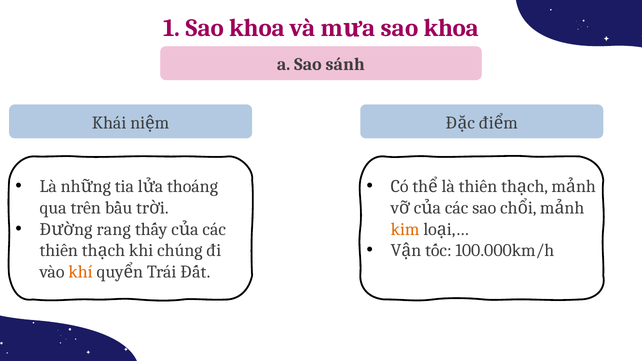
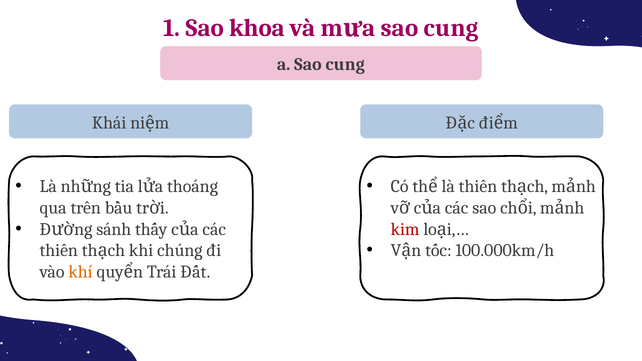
khoa: khoa -> cung (451, 28)
sánh: sánh -> cung (345, 64)
rang: rang -> sánh (114, 229)
kim colour: orange -> red (405, 229)
